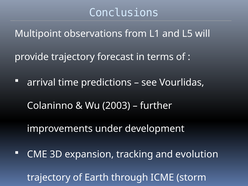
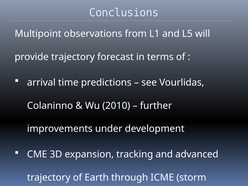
2003: 2003 -> 2010 (116, 106)
and evolution: evolution -> advanced (197, 154)
